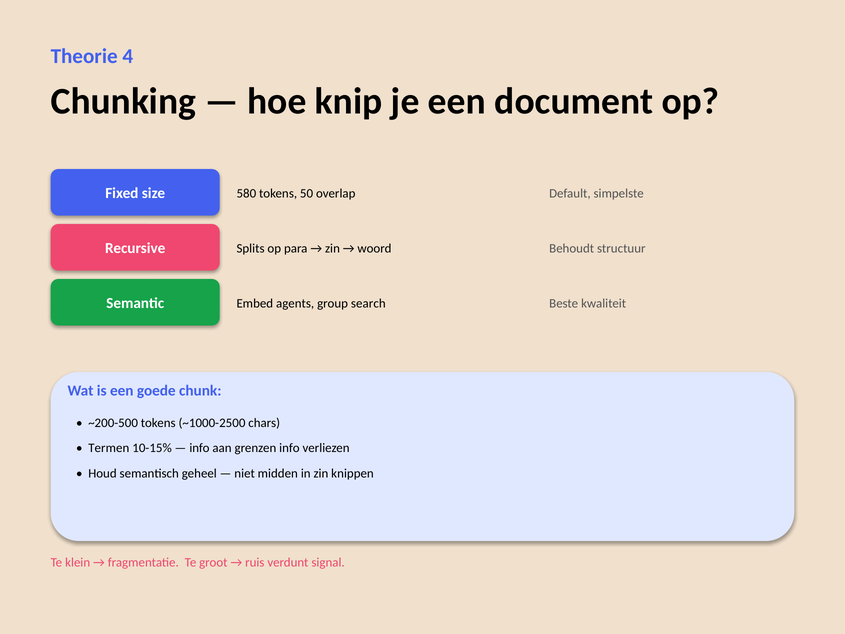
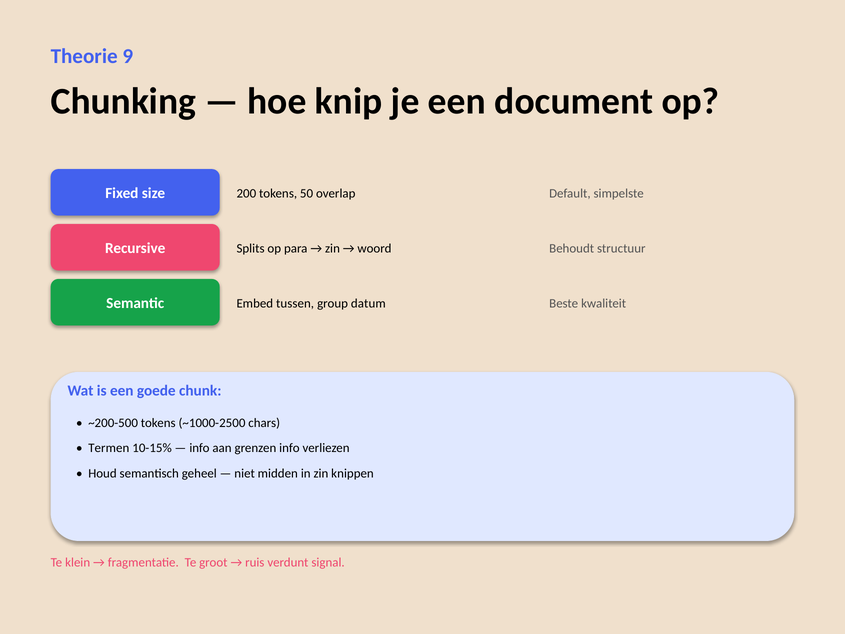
4: 4 -> 9 (128, 56)
580: 580 -> 200 (246, 194)
agents: agents -> tussen (295, 303)
search: search -> datum (368, 303)
